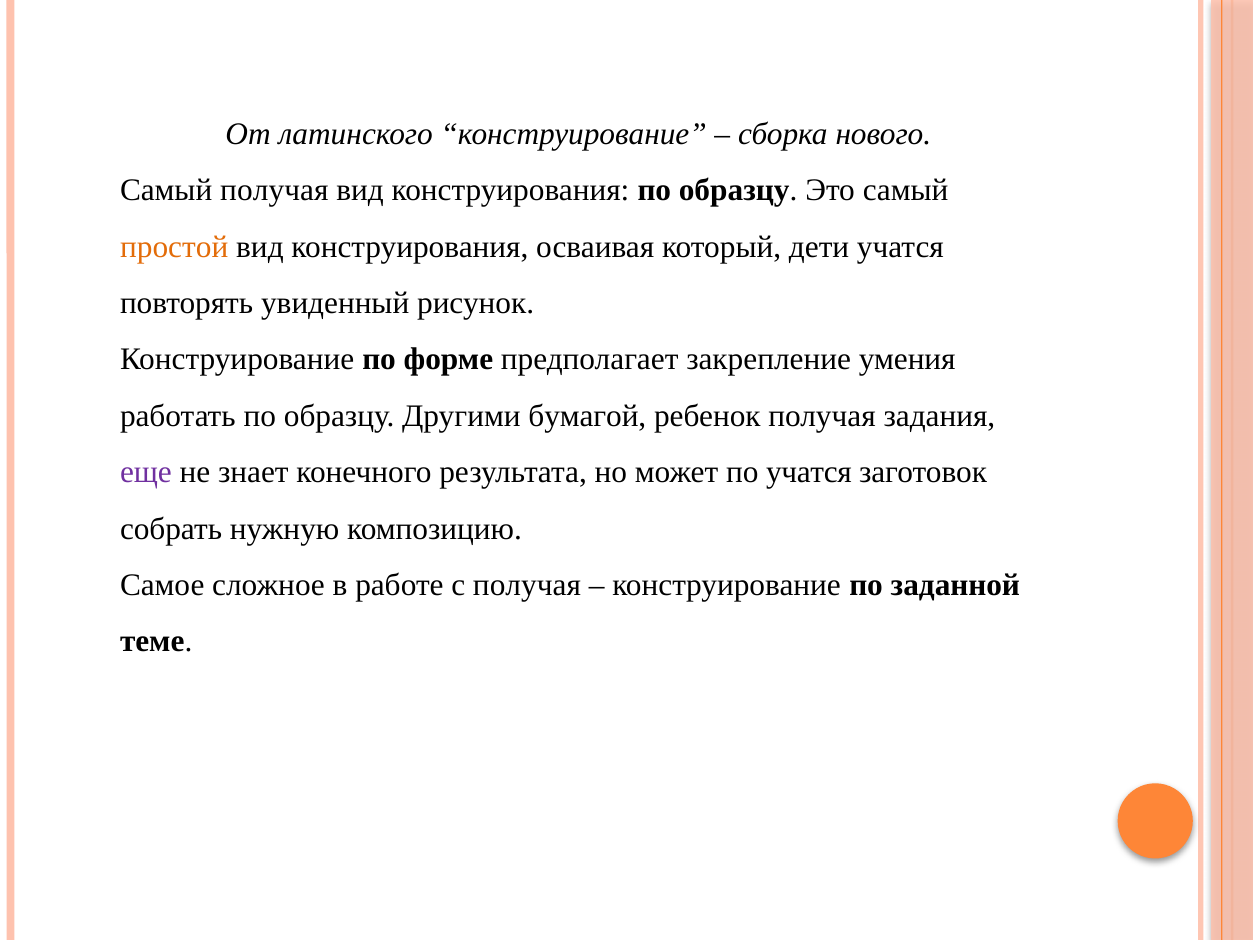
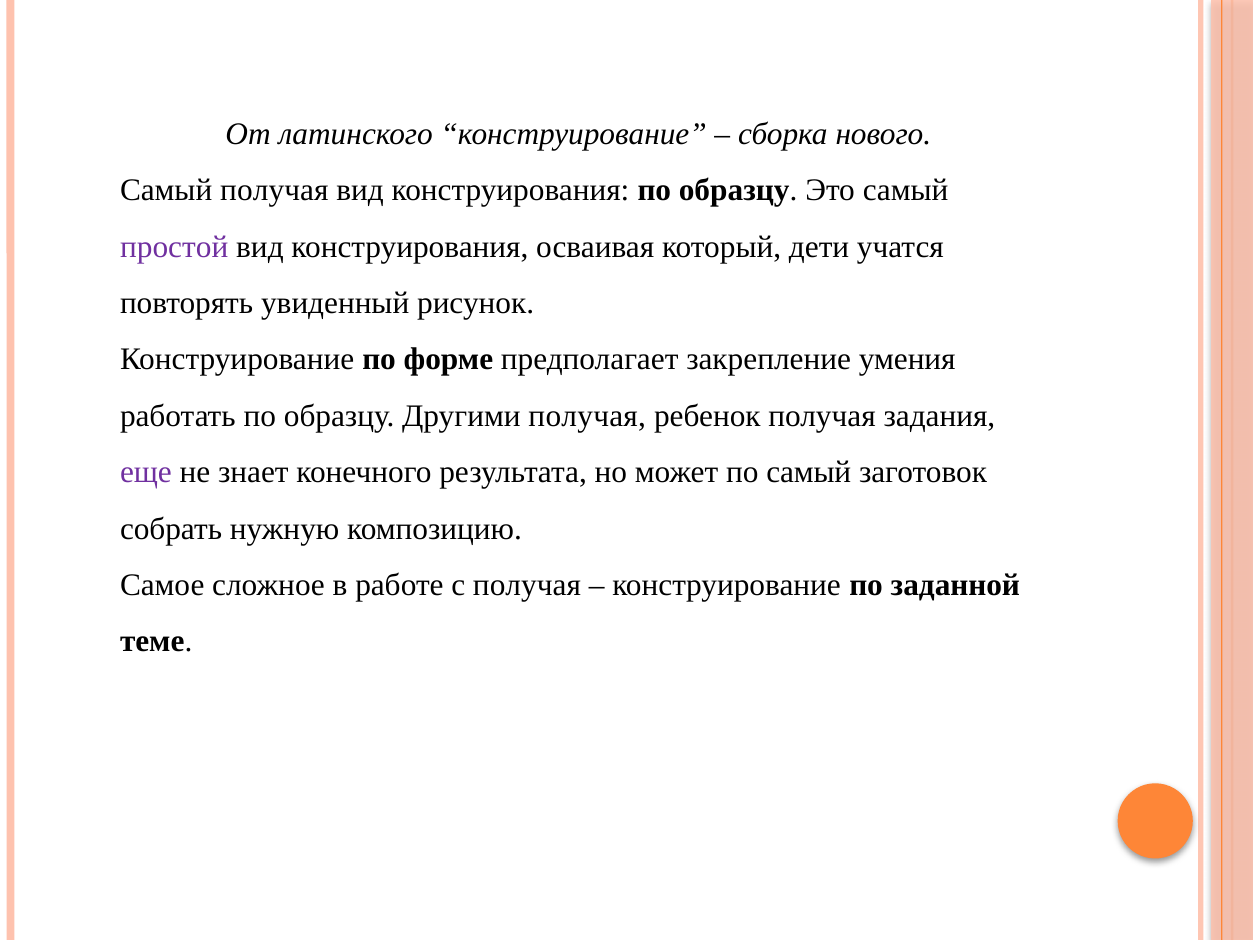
простой colour: orange -> purple (174, 247)
Другими бумагой: бумагой -> получая (587, 416)
по учатся: учатся -> самый (809, 472)
